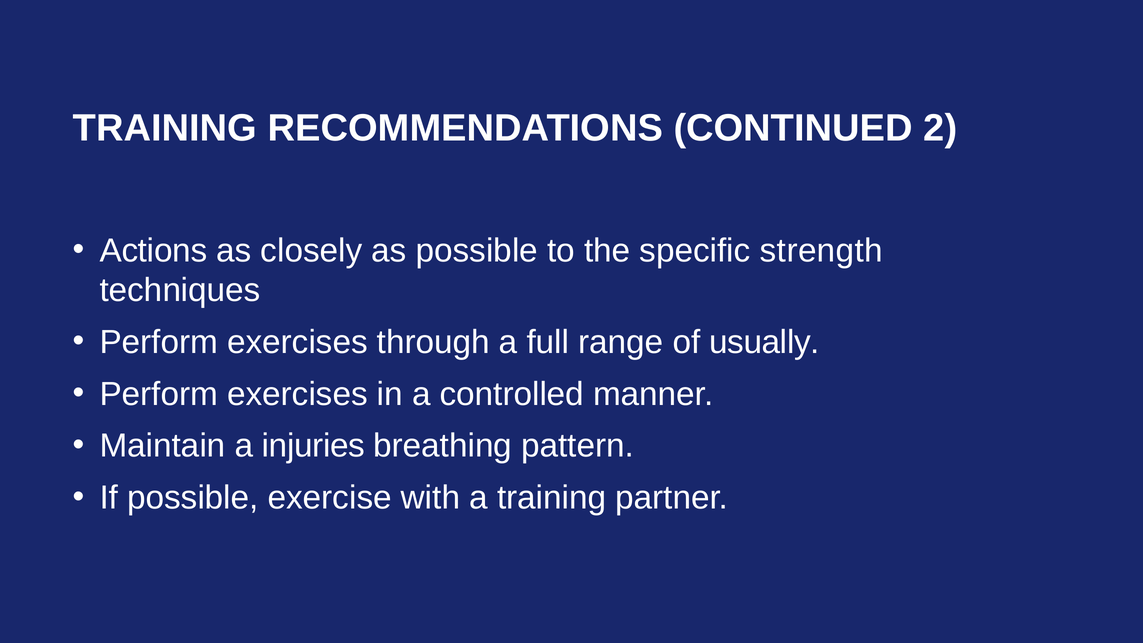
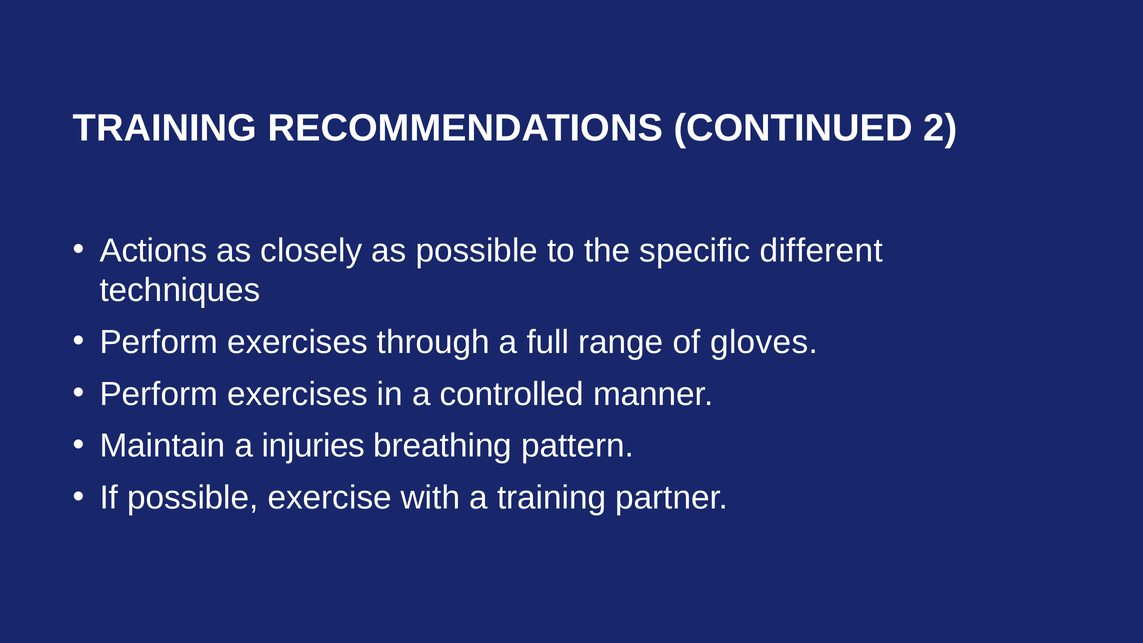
strength: strength -> different (821, 251)
usually: usually -> gloves (764, 342)
